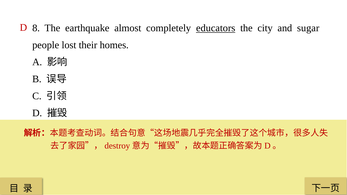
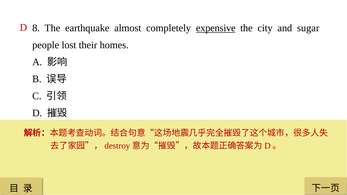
educators: educators -> expensive (216, 28)
